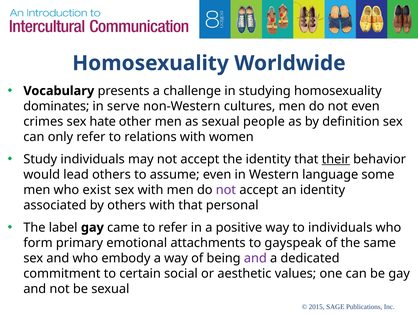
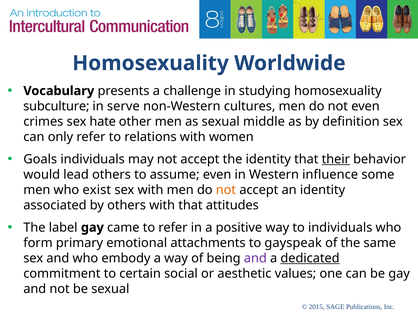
dominates: dominates -> subculture (56, 106)
people: people -> middle (264, 121)
Study: Study -> Goals (40, 159)
language: language -> influence (330, 174)
not colour: purple -> orange (226, 190)
personal: personal -> attitudes (232, 205)
dedicated underline: none -> present (310, 258)
